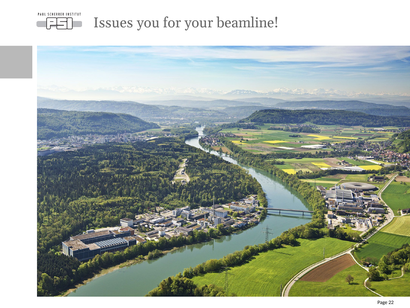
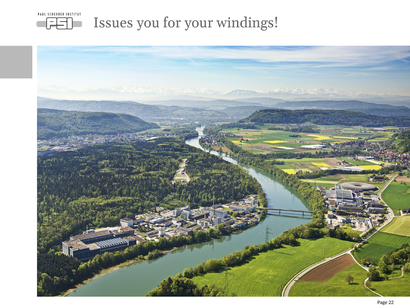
beamline: beamline -> windings (248, 23)
